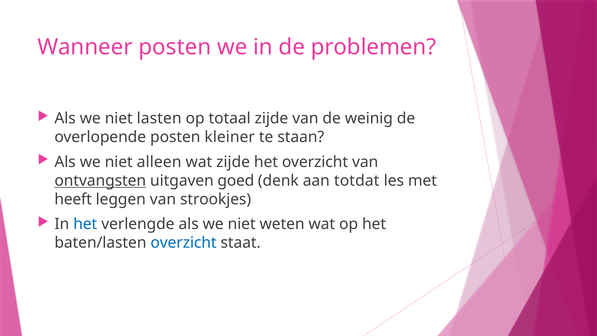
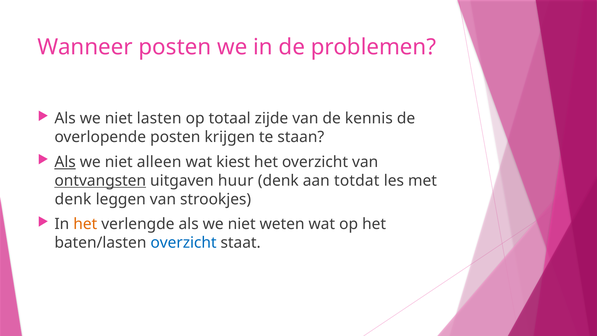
weinig: weinig -> kennis (369, 118)
kleiner: kleiner -> krijgen (230, 137)
Als underline: none -> present (65, 162)
wat zijde: zijde -> kiest (233, 162)
goed: goed -> huur (236, 181)
heeft: heeft -> denk (73, 199)
het colour: blue -> orange (85, 224)
